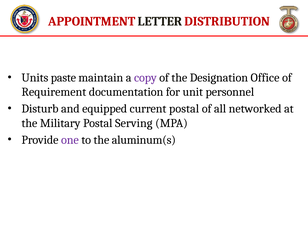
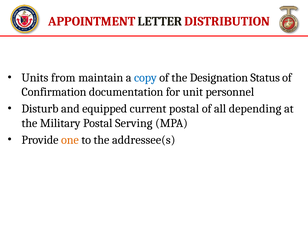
paste: paste -> from (63, 78)
copy colour: purple -> blue (145, 78)
Office: Office -> Status (265, 78)
Requirement: Requirement -> Confirmation (54, 92)
networked: networked -> depending (255, 109)
one colour: purple -> orange (70, 140)
aluminum(s: aluminum(s -> addressee(s (144, 140)
